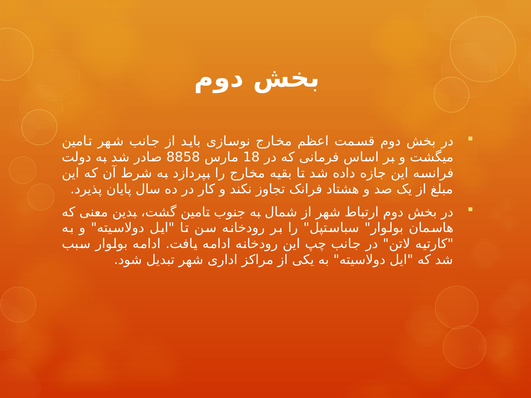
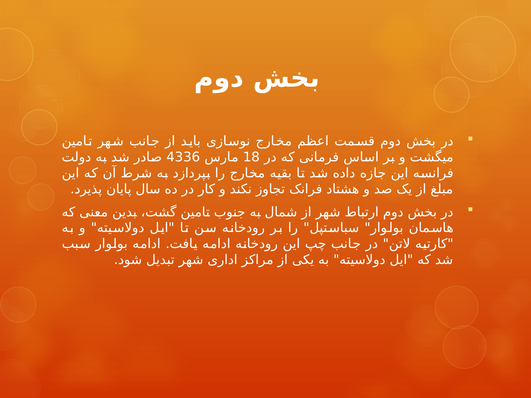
8858: 8858 -> 4336 (183, 157)
